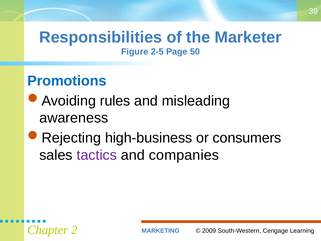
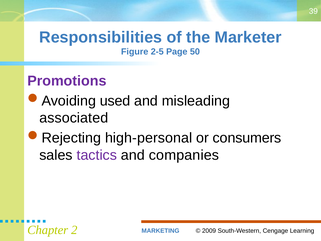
Promotions colour: blue -> purple (67, 81)
rules: rules -> used (115, 101)
awareness: awareness -> associated (74, 118)
high-business: high-business -> high-personal (149, 138)
